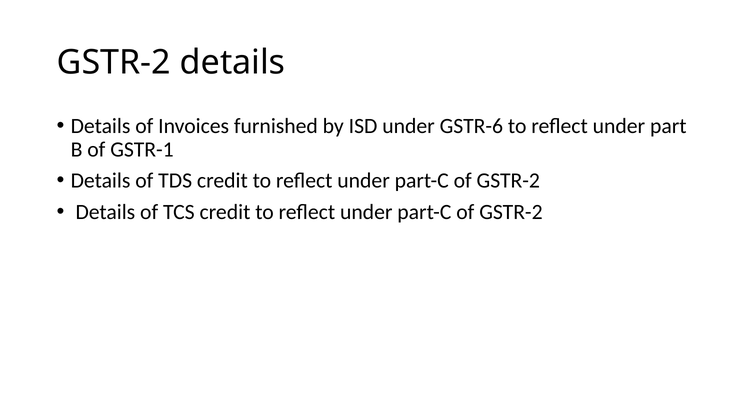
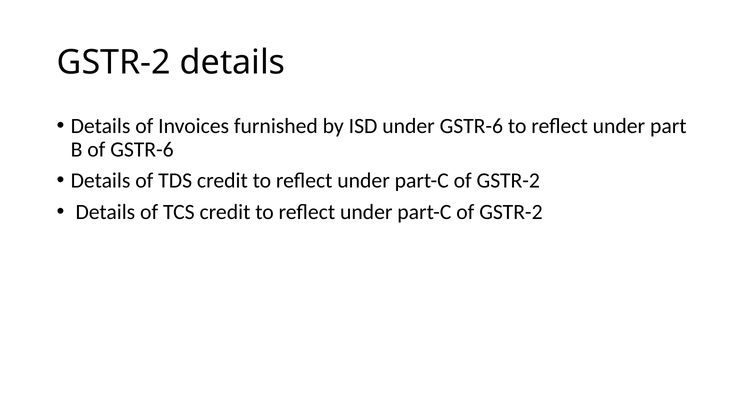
of GSTR-1: GSTR-1 -> GSTR-6 (142, 149)
